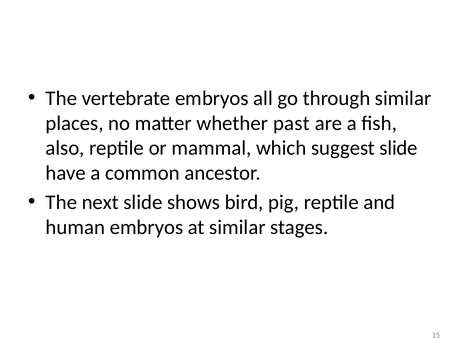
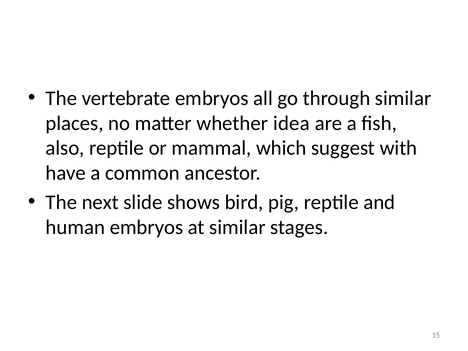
past: past -> idea (291, 123)
suggest slide: slide -> with (398, 148)
